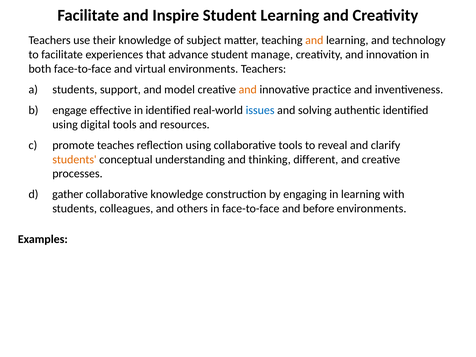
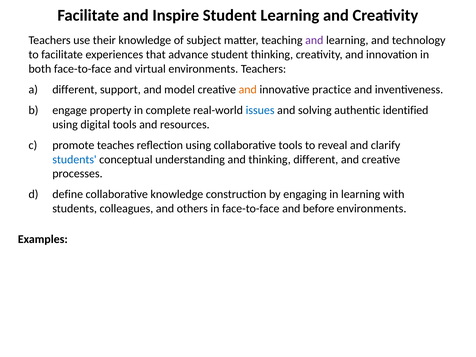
and colour: orange -> purple (314, 40)
student manage: manage -> thinking (272, 55)
students: students -> different (75, 90)
effective: effective -> property (111, 110)
in identified: identified -> complete (168, 110)
students colour: orange -> blue (74, 159)
gather: gather -> define (68, 194)
